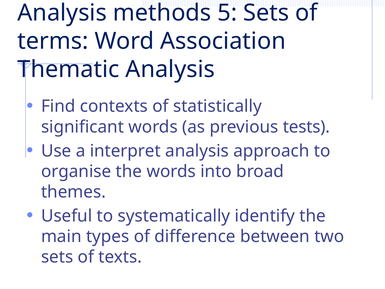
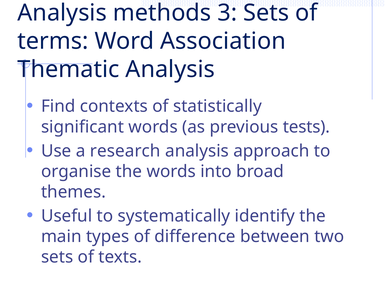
5: 5 -> 3 (227, 13)
interpret: interpret -> research (125, 151)
